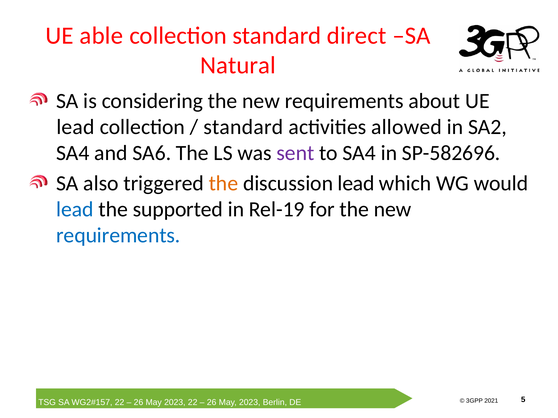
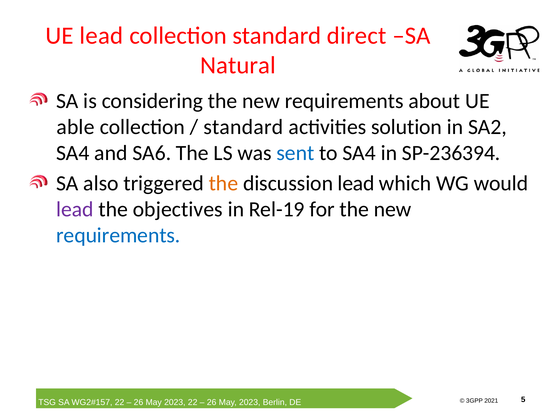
UE able: able -> lead (101, 36)
lead: lead -> able (76, 127)
allowed: allowed -> solution (407, 127)
sent colour: purple -> blue (295, 153)
SP-582696: SP-582696 -> SP-236394 (451, 153)
lead colour: blue -> purple (75, 210)
supported: supported -> objectives (178, 210)
